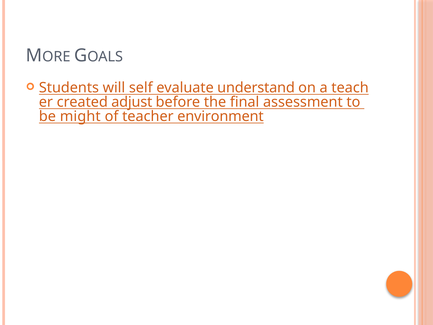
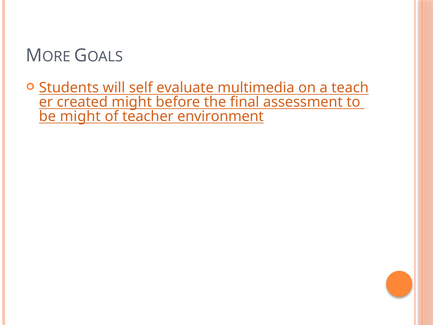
understand: understand -> multimedia (256, 88)
created adjust: adjust -> might (132, 102)
